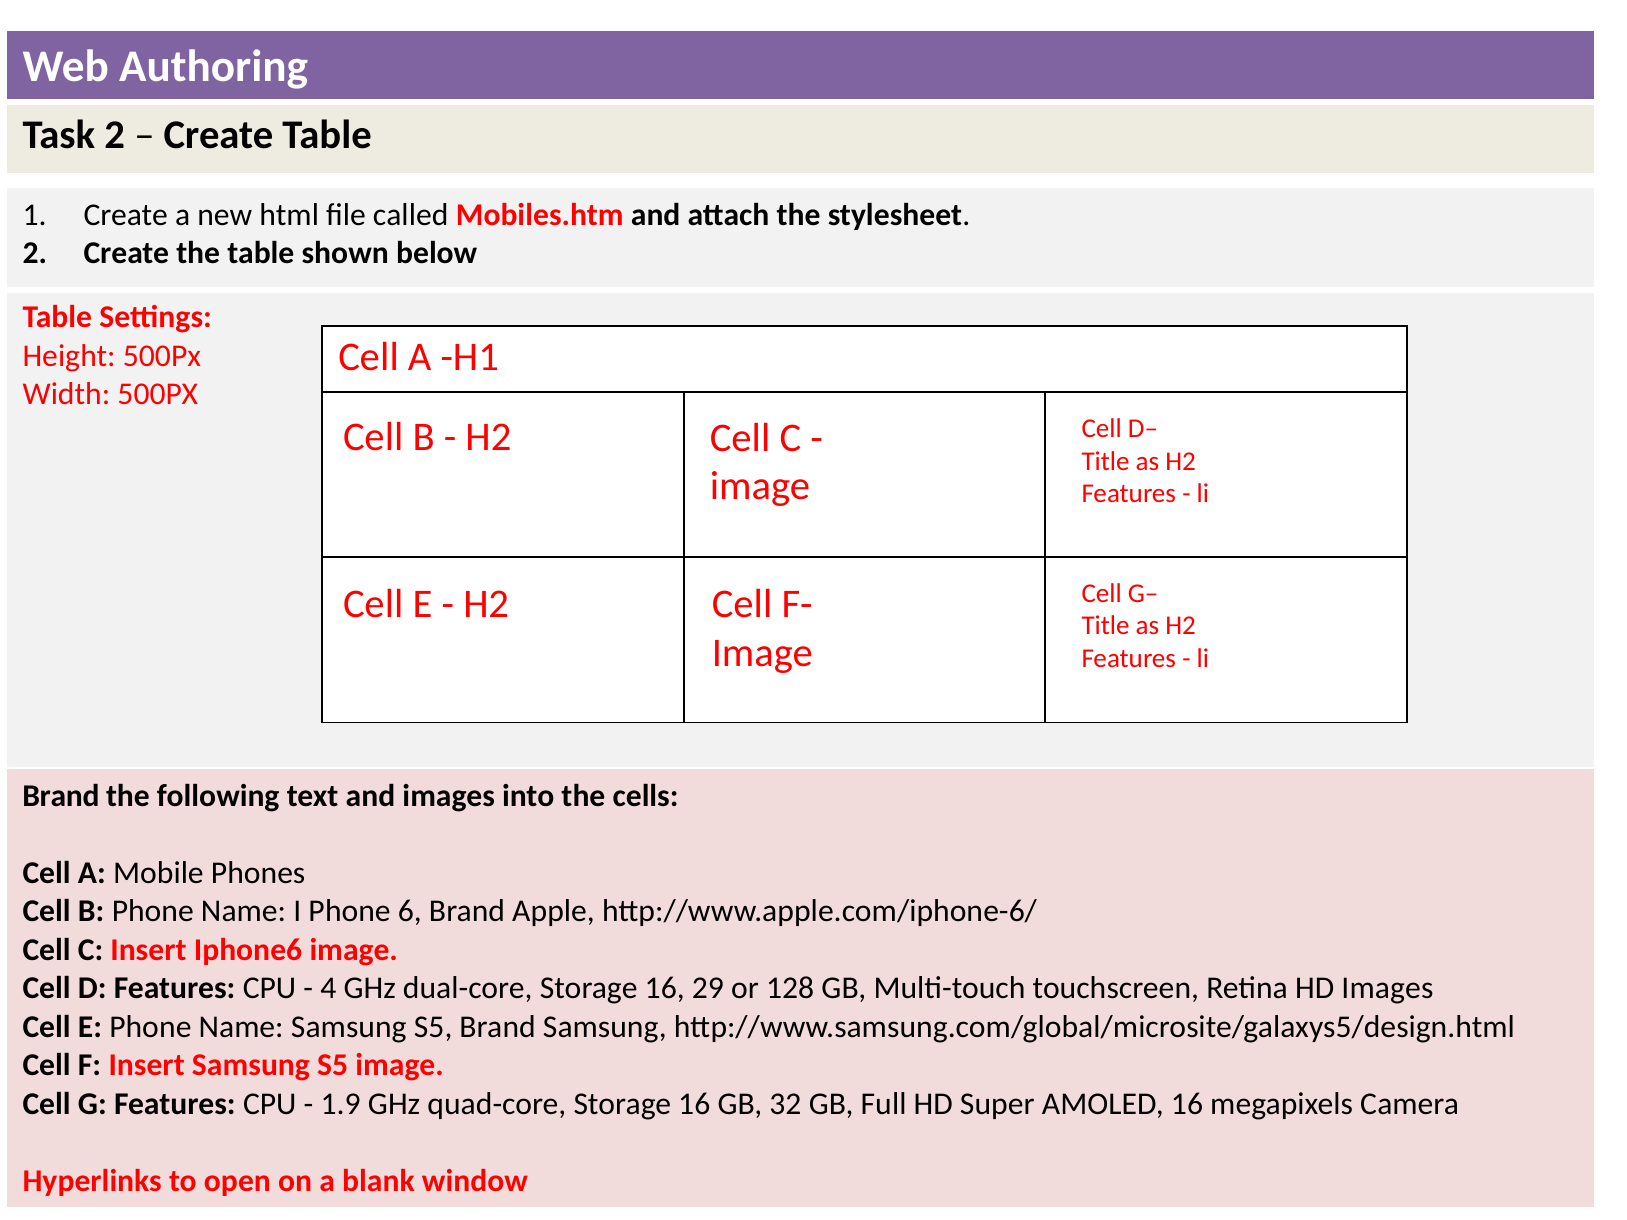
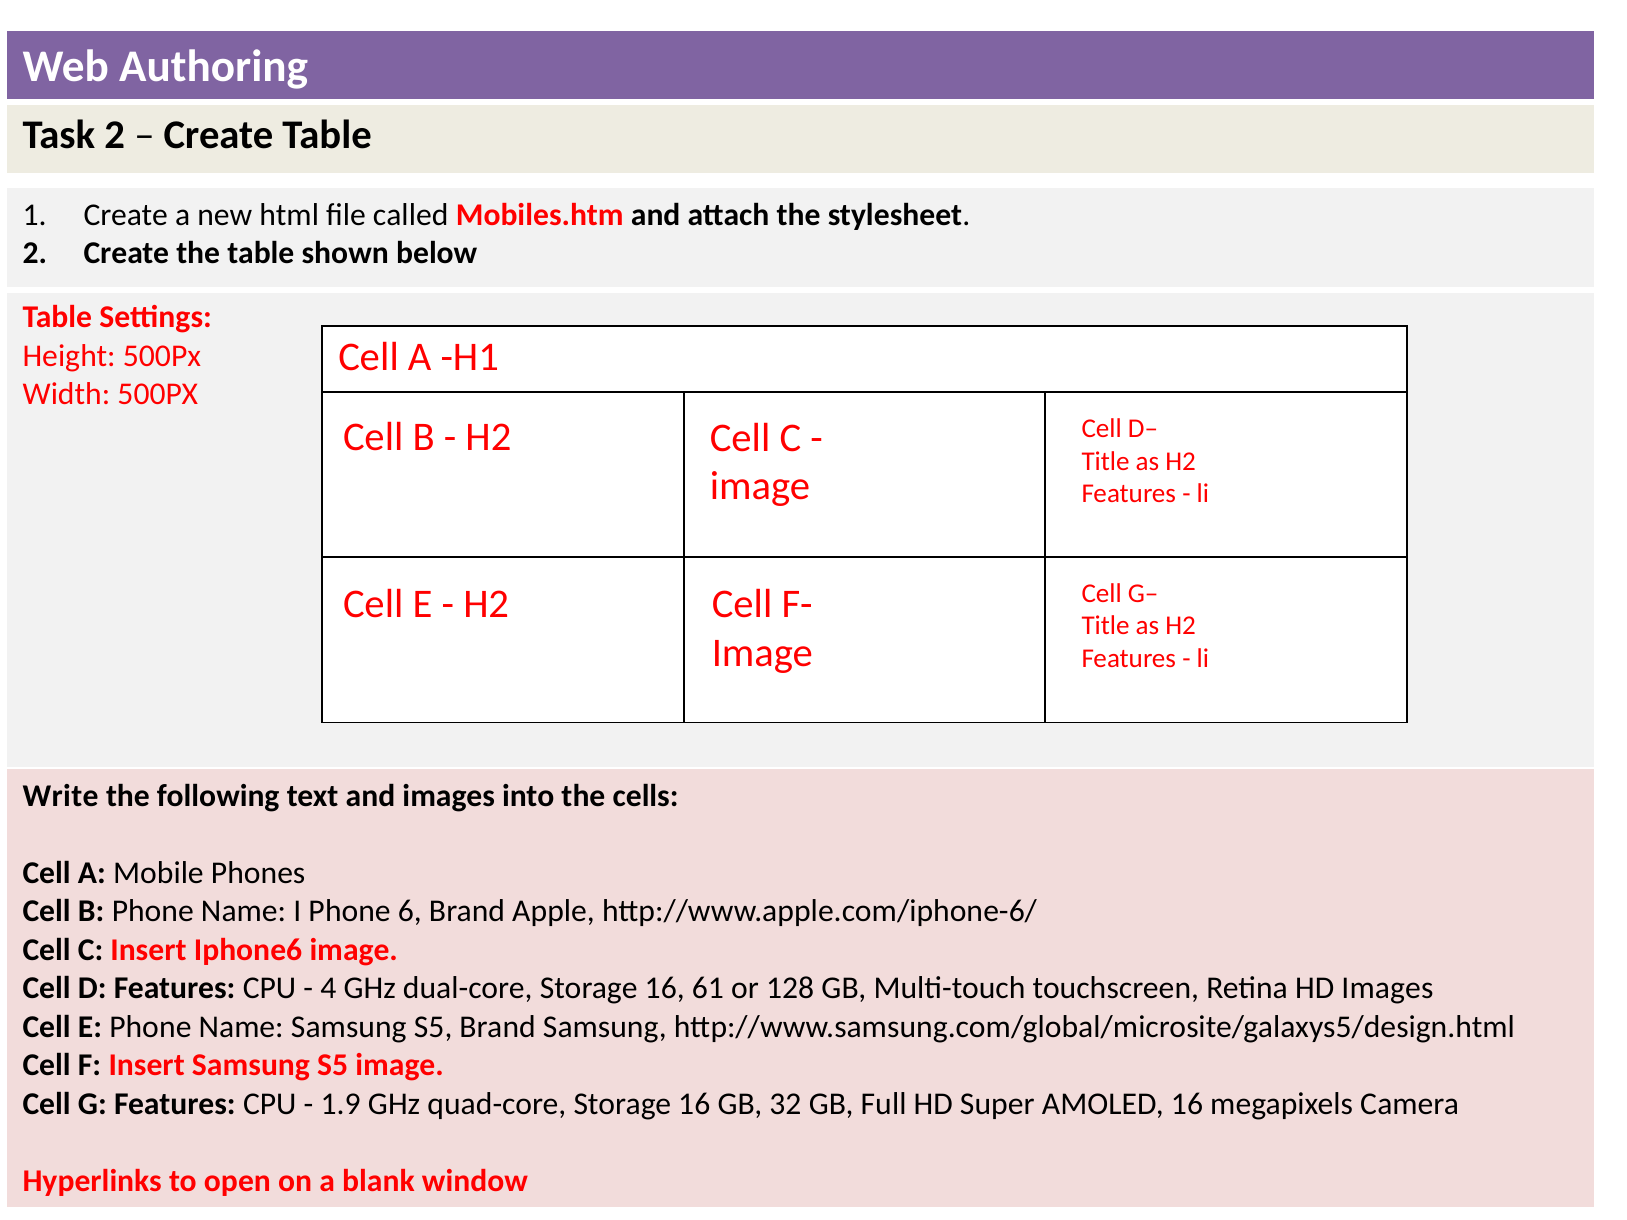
Brand: Brand -> Write (61, 796)
29: 29 -> 61 (708, 988)
